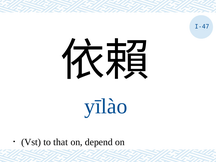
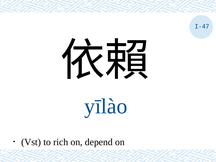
that: that -> rich (61, 142)
